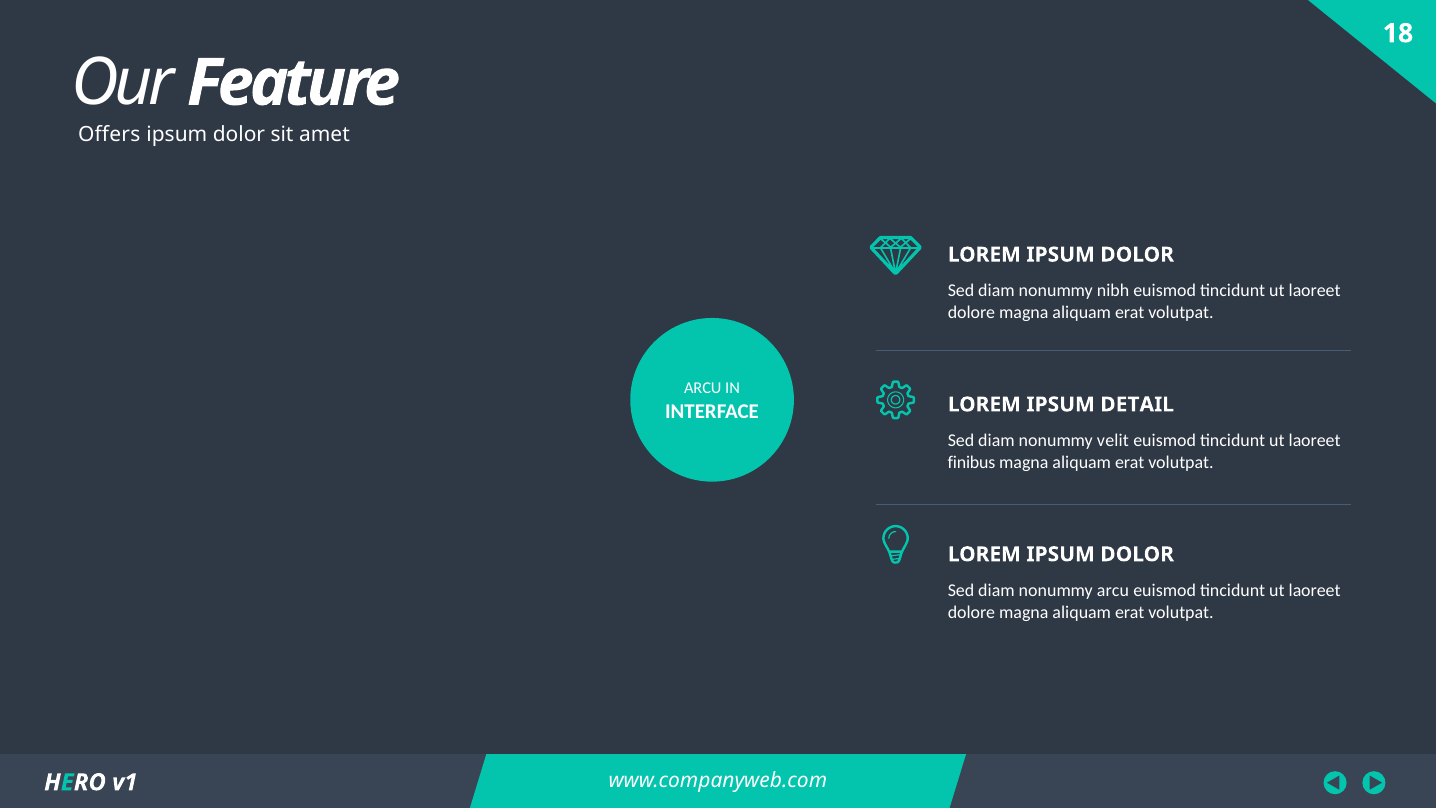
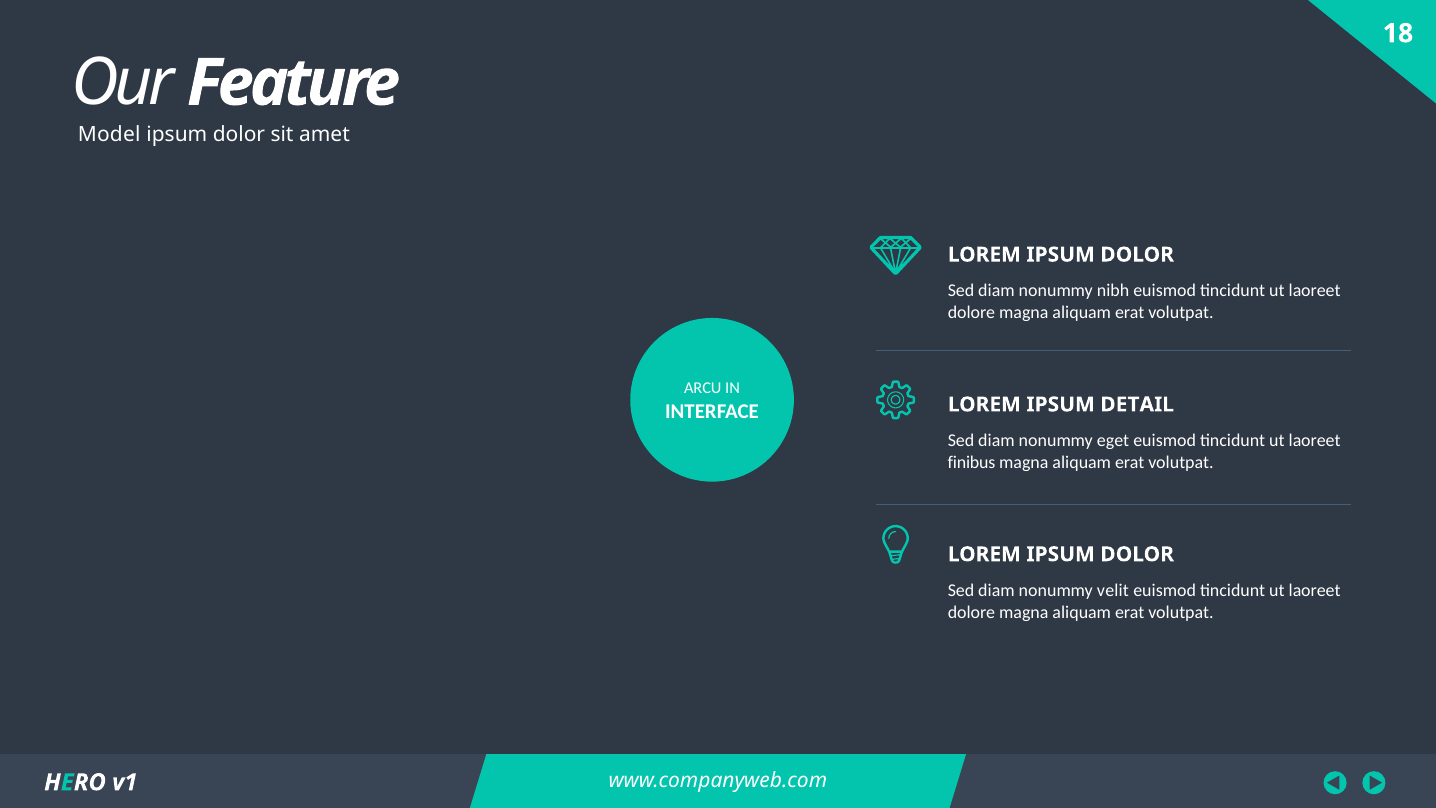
Offers: Offers -> Model (109, 135)
velit: velit -> eget (1113, 441)
nonummy arcu: arcu -> velit (1113, 591)
